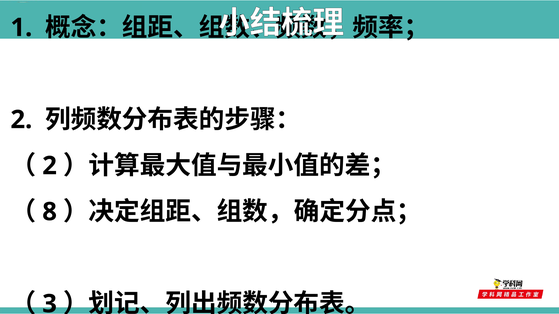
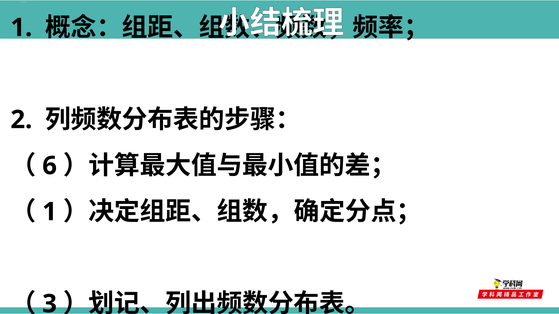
2: 2 -> 6 (50, 166)
8: 8 -> 1 (50, 212)
